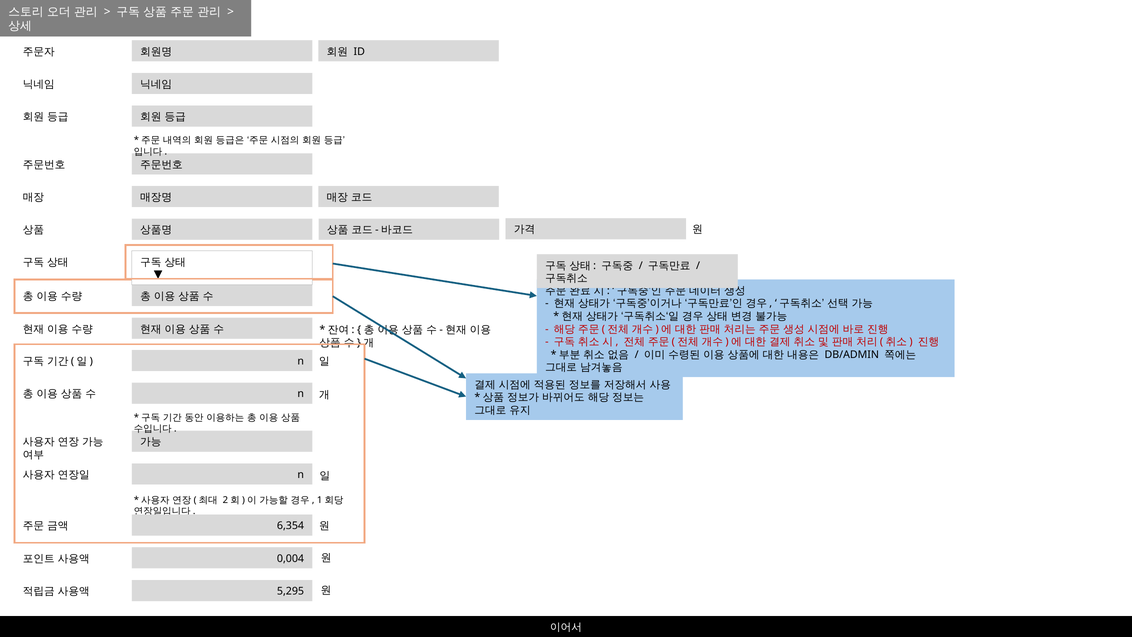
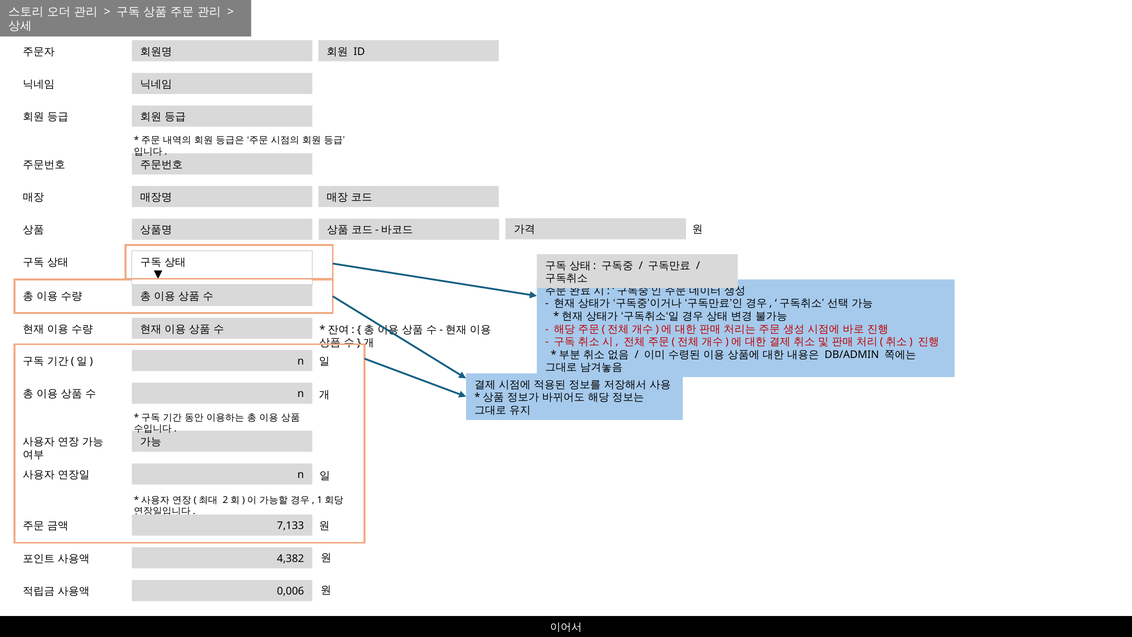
6,354: 6,354 -> 7,133 (290, 526)
0,004: 0,004 -> 4,382 (290, 558)
5,295: 5,295 -> 0,006 (290, 591)
